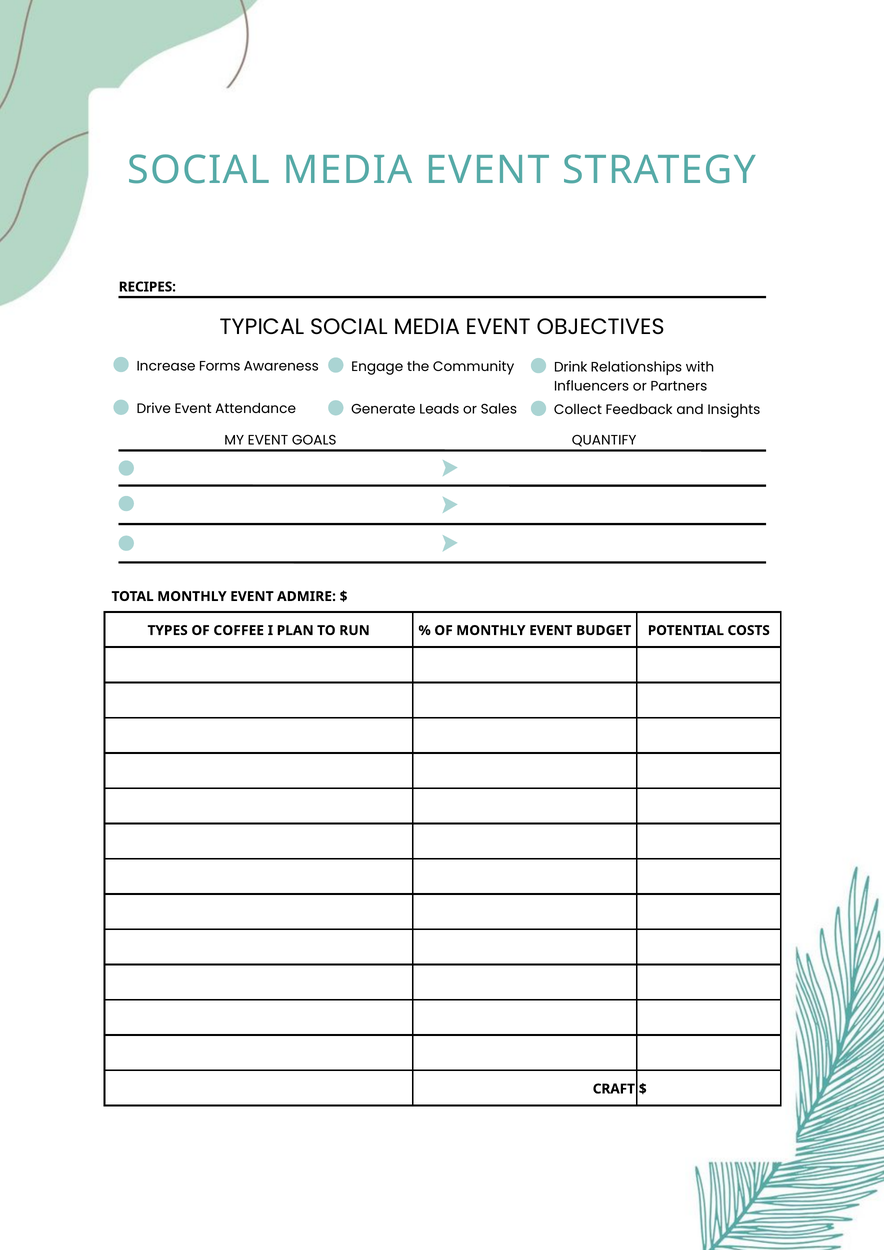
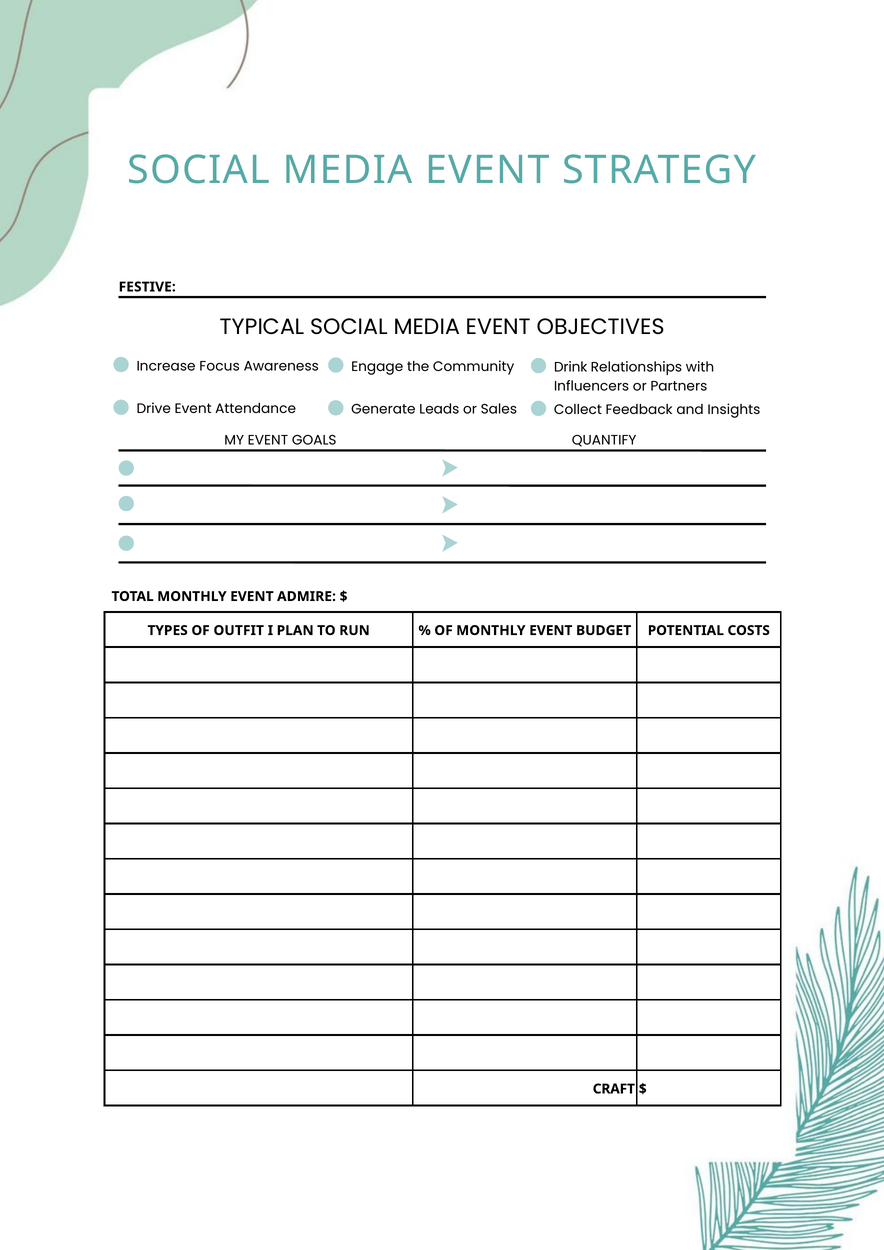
RECIPES: RECIPES -> FESTIVE (147, 287)
Forms: Forms -> Focus (220, 366)
COFFEE: COFFEE -> OUTFIT (239, 630)
